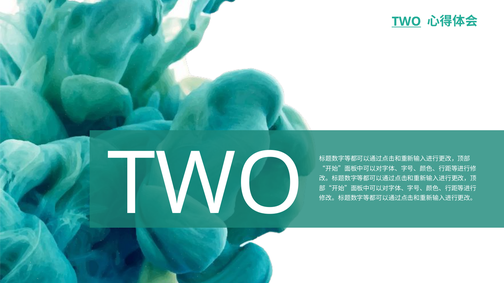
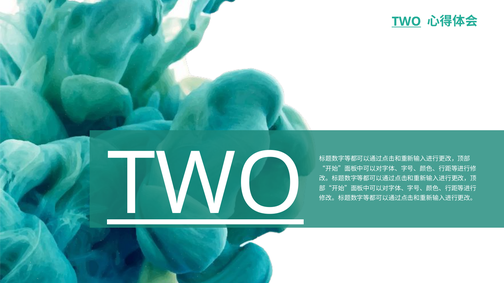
TWO underline: none -> present (205, 185)
